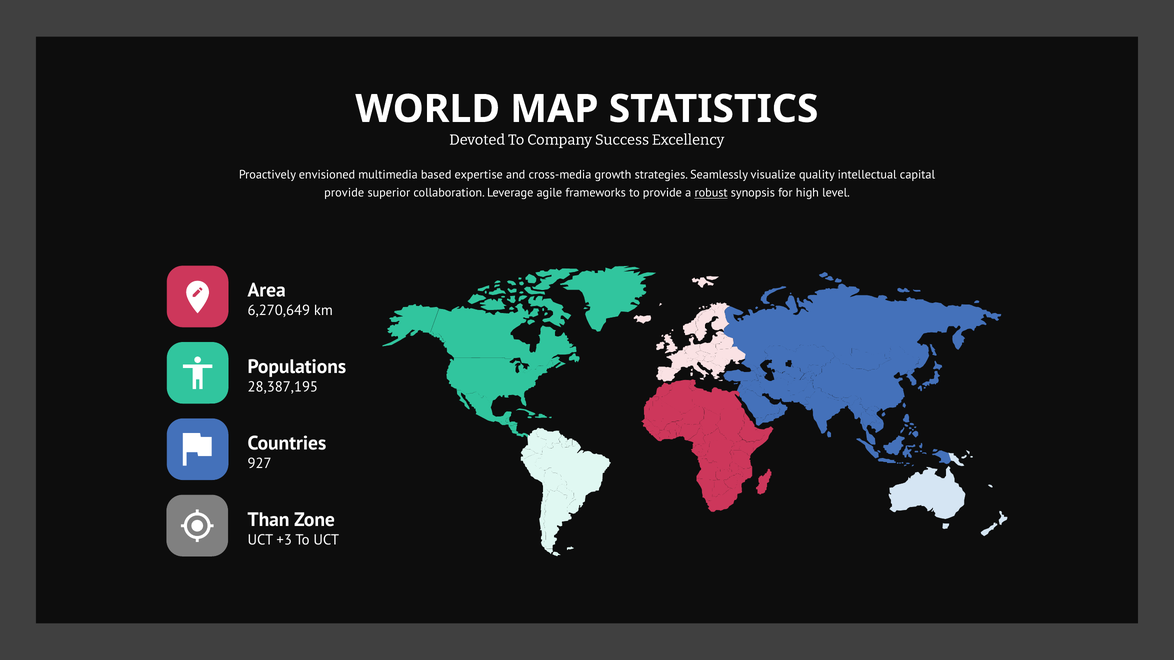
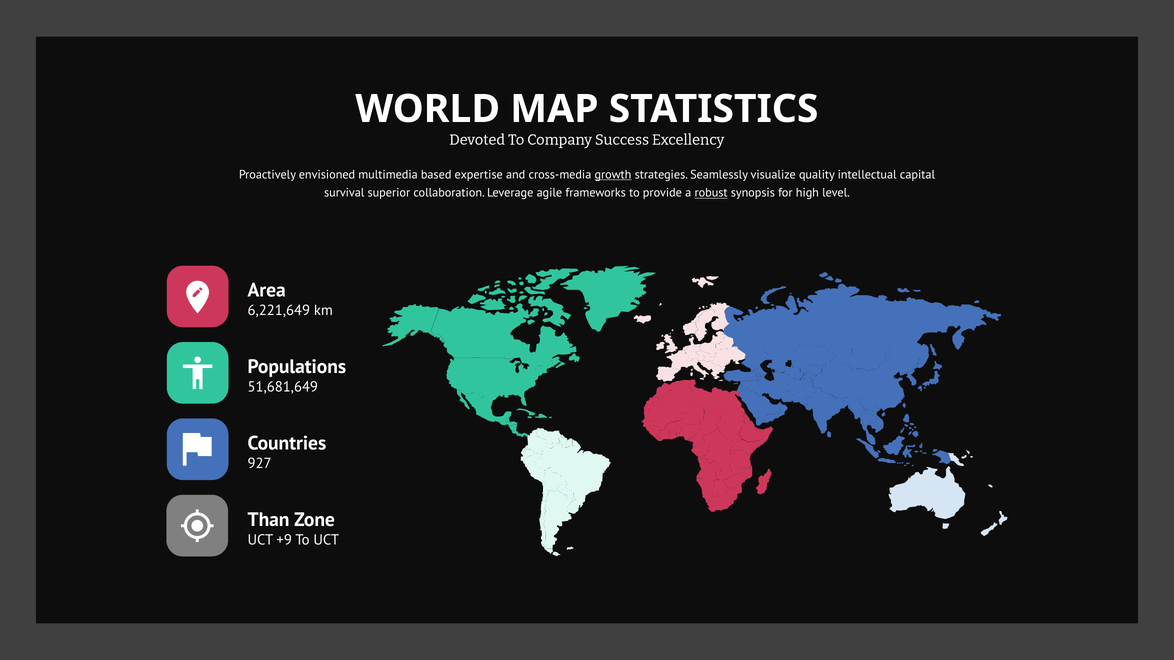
growth underline: none -> present (613, 175)
provide: provide -> survival (344, 193)
6,270,649: 6,270,649 -> 6,221,649 (279, 311)
28,387,195: 28,387,195 -> 51,681,649 (283, 387)
+3: +3 -> +9 (284, 540)
